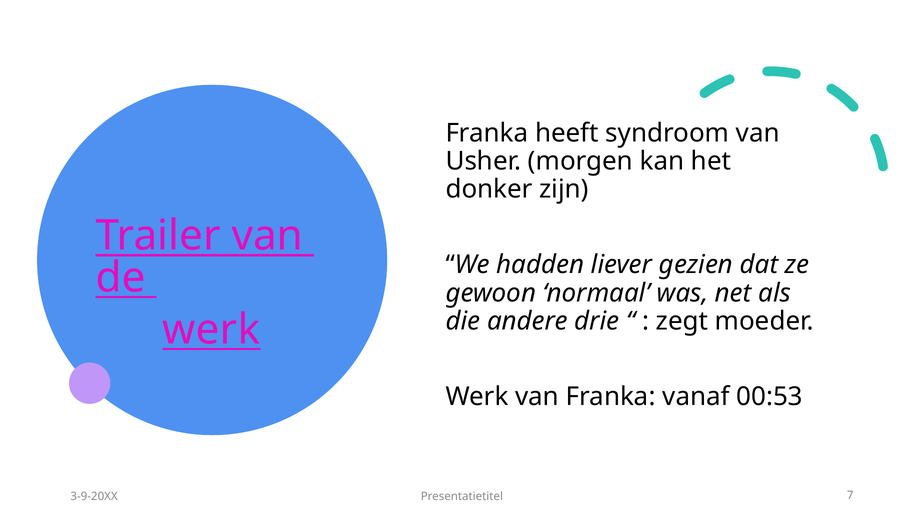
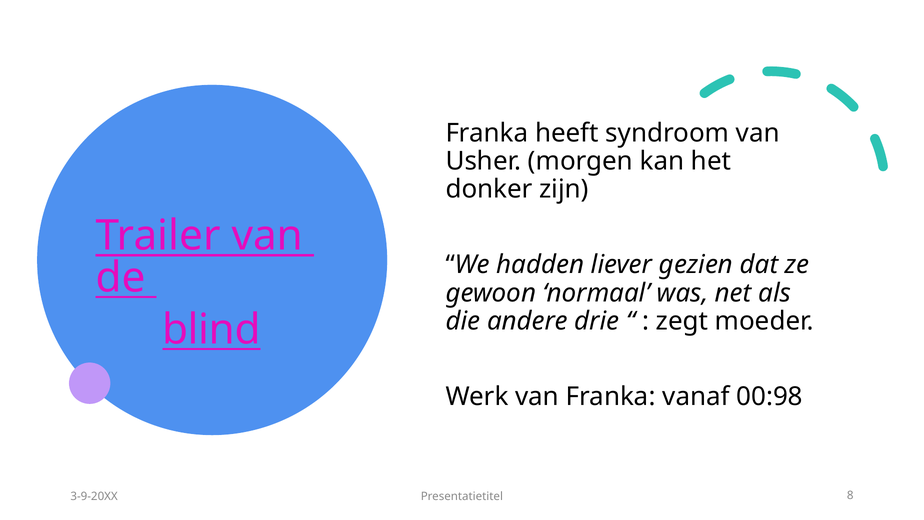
werk: werk -> blind (212, 329)
00:53: 00:53 -> 00:98 (770, 396)
7: 7 -> 8 (850, 495)
